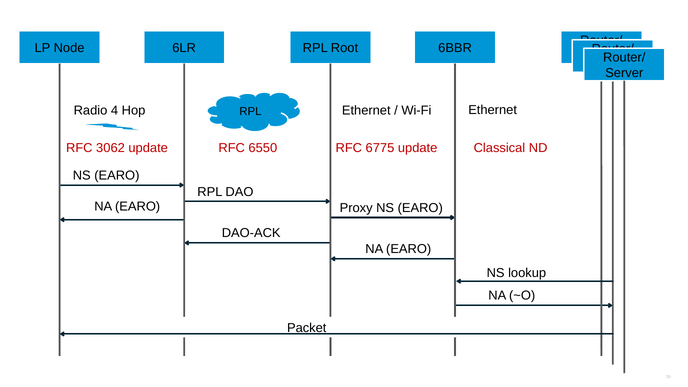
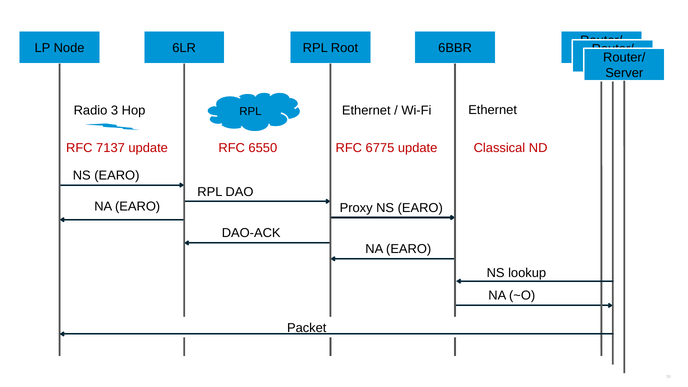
4: 4 -> 3 (115, 110)
3062: 3062 -> 7137 (110, 148)
